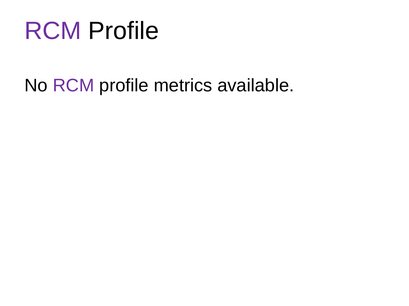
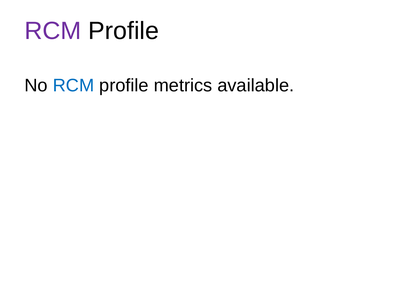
RCM colour: purple -> blue (73, 86)
